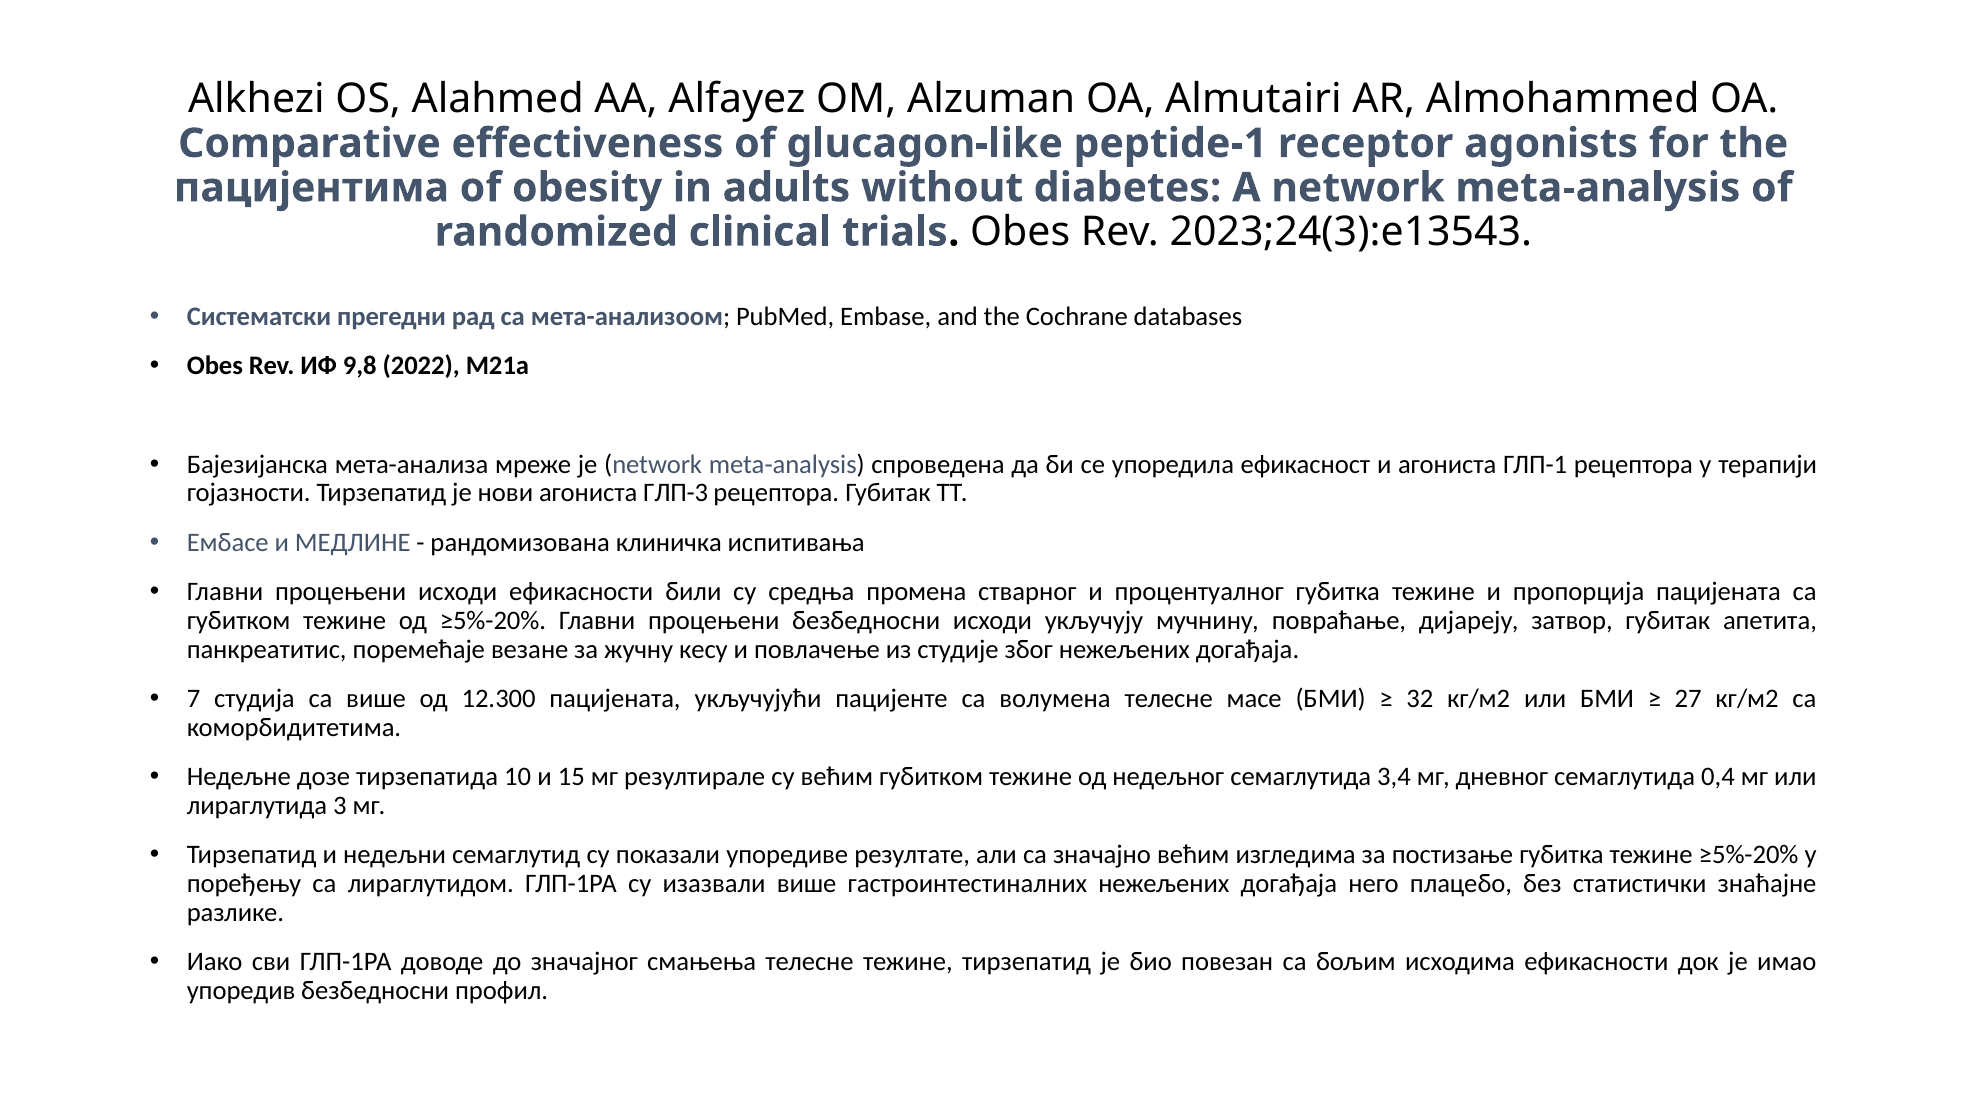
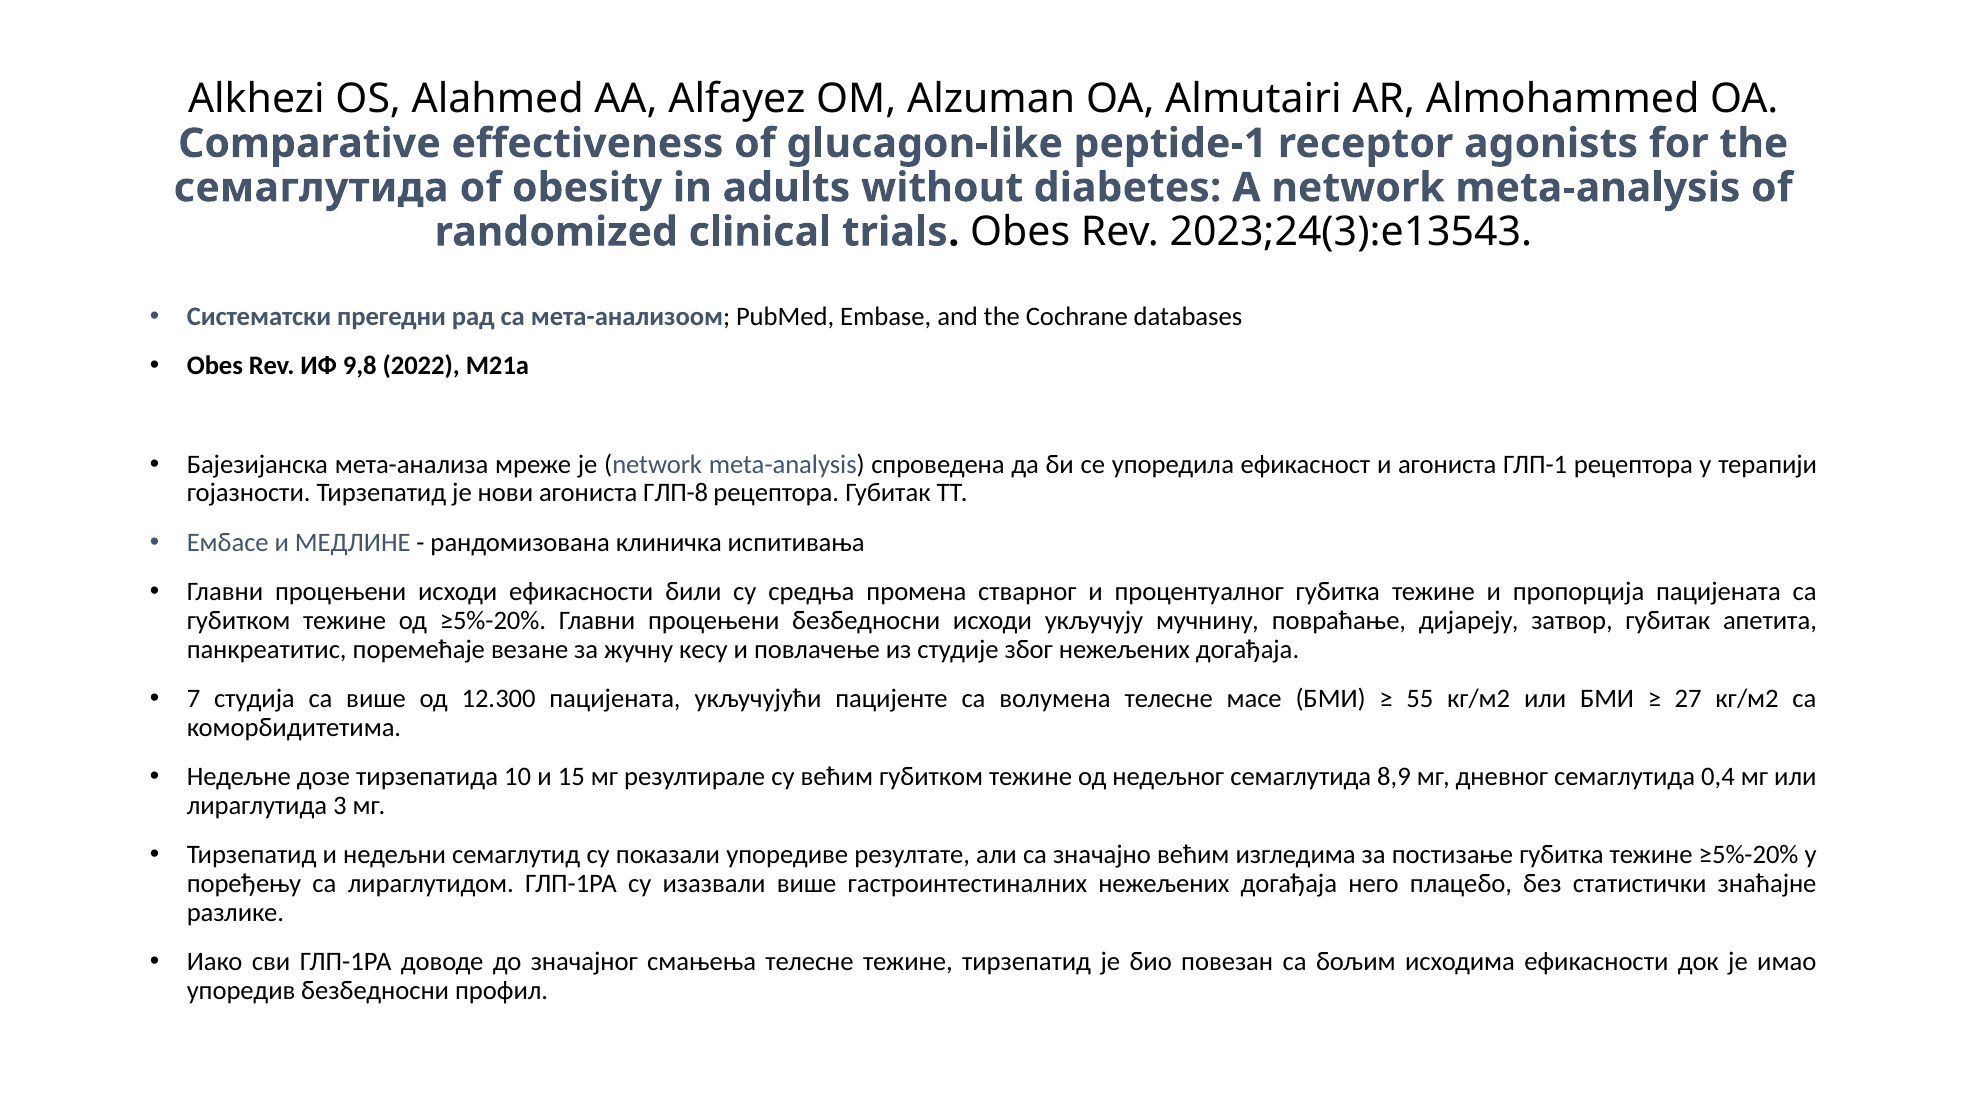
пацијентима: пацијентима -> семаглутида (311, 188)
ГЛП-3: ГЛП-3 -> ГЛП-8 (676, 493)
32: 32 -> 55 (1420, 698)
3,4: 3,4 -> 8,9 (1394, 777)
